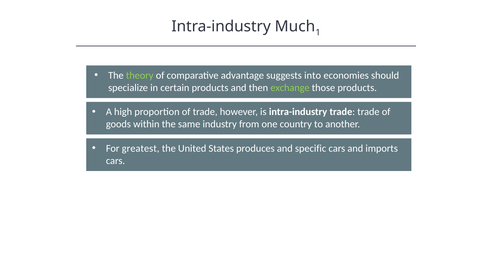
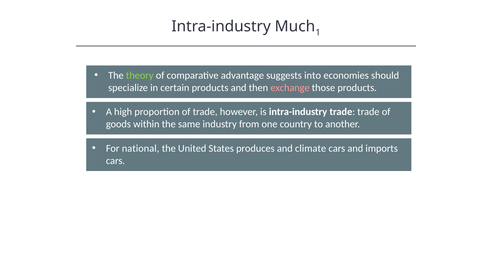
exchange colour: light green -> pink (290, 88)
greatest: greatest -> national (141, 148)
specific: specific -> climate (311, 148)
